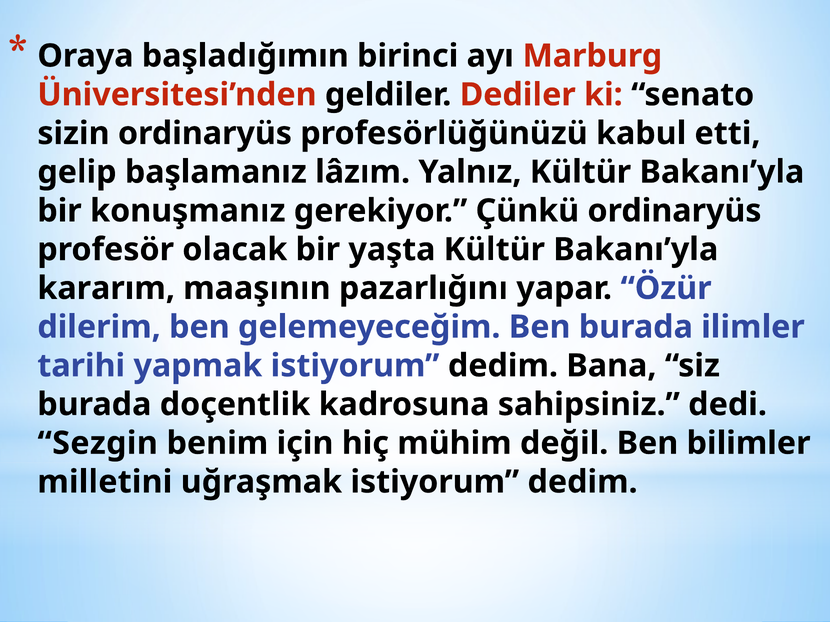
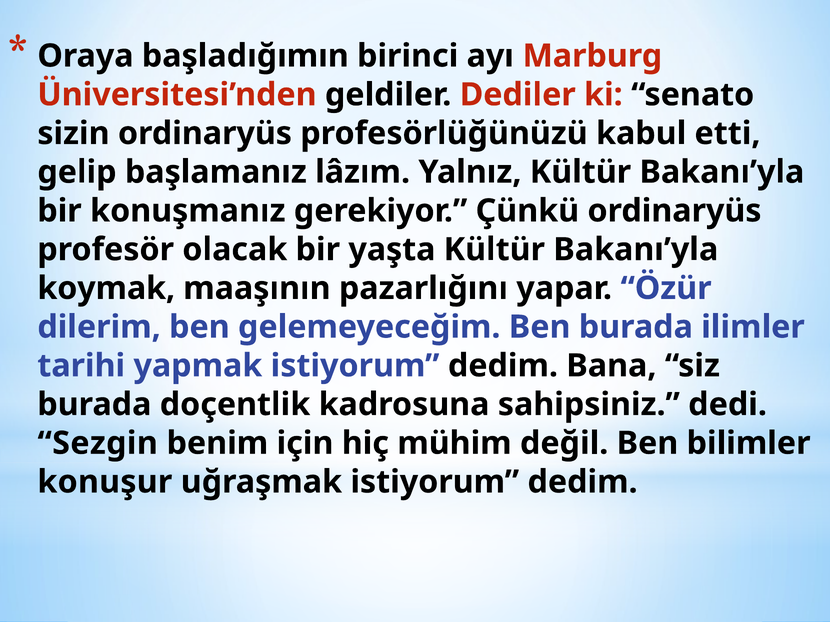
kararım: kararım -> koymak (106, 289)
milletini: milletini -> konuşur (105, 482)
